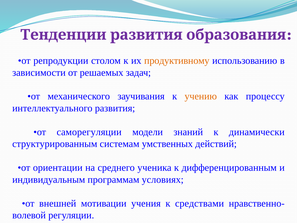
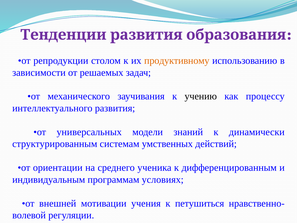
учению colour: orange -> black (201, 96)
саморегуляции: саморегуляции -> универсальных (89, 132)
средствами: средствами -> петушиться (200, 203)
